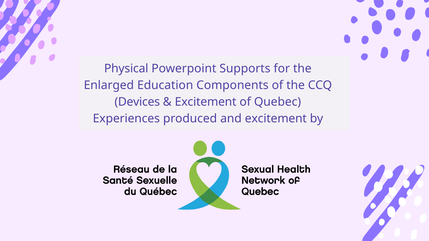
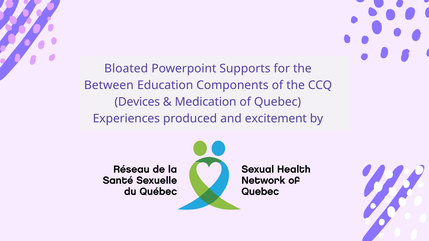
Physical: Physical -> Bloated (126, 69)
Enlarged: Enlarged -> Between (109, 85)
Excitement: Excitement -> Medication (206, 102)
